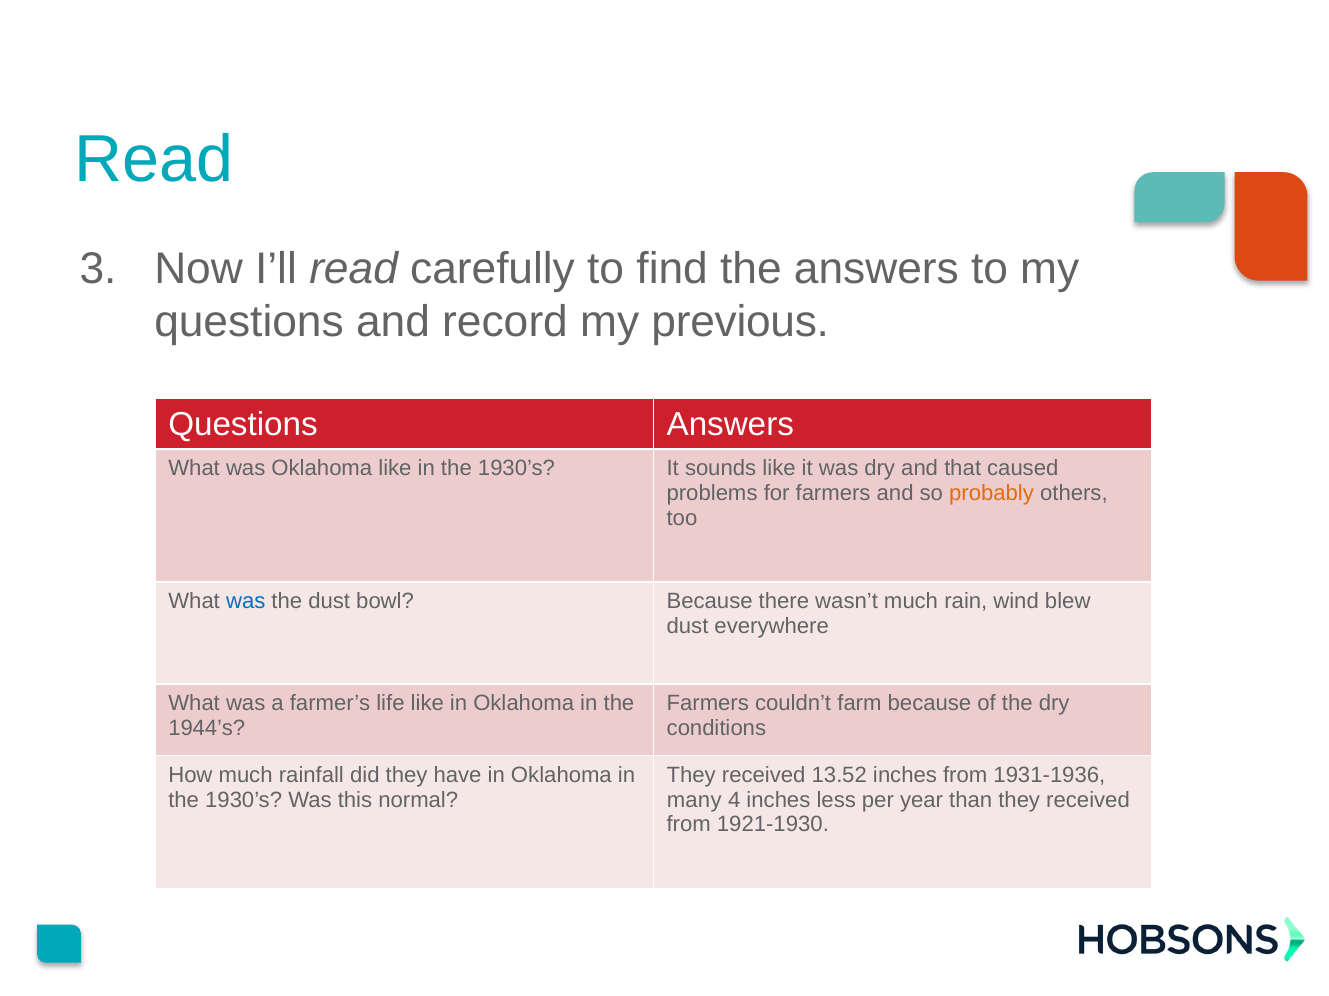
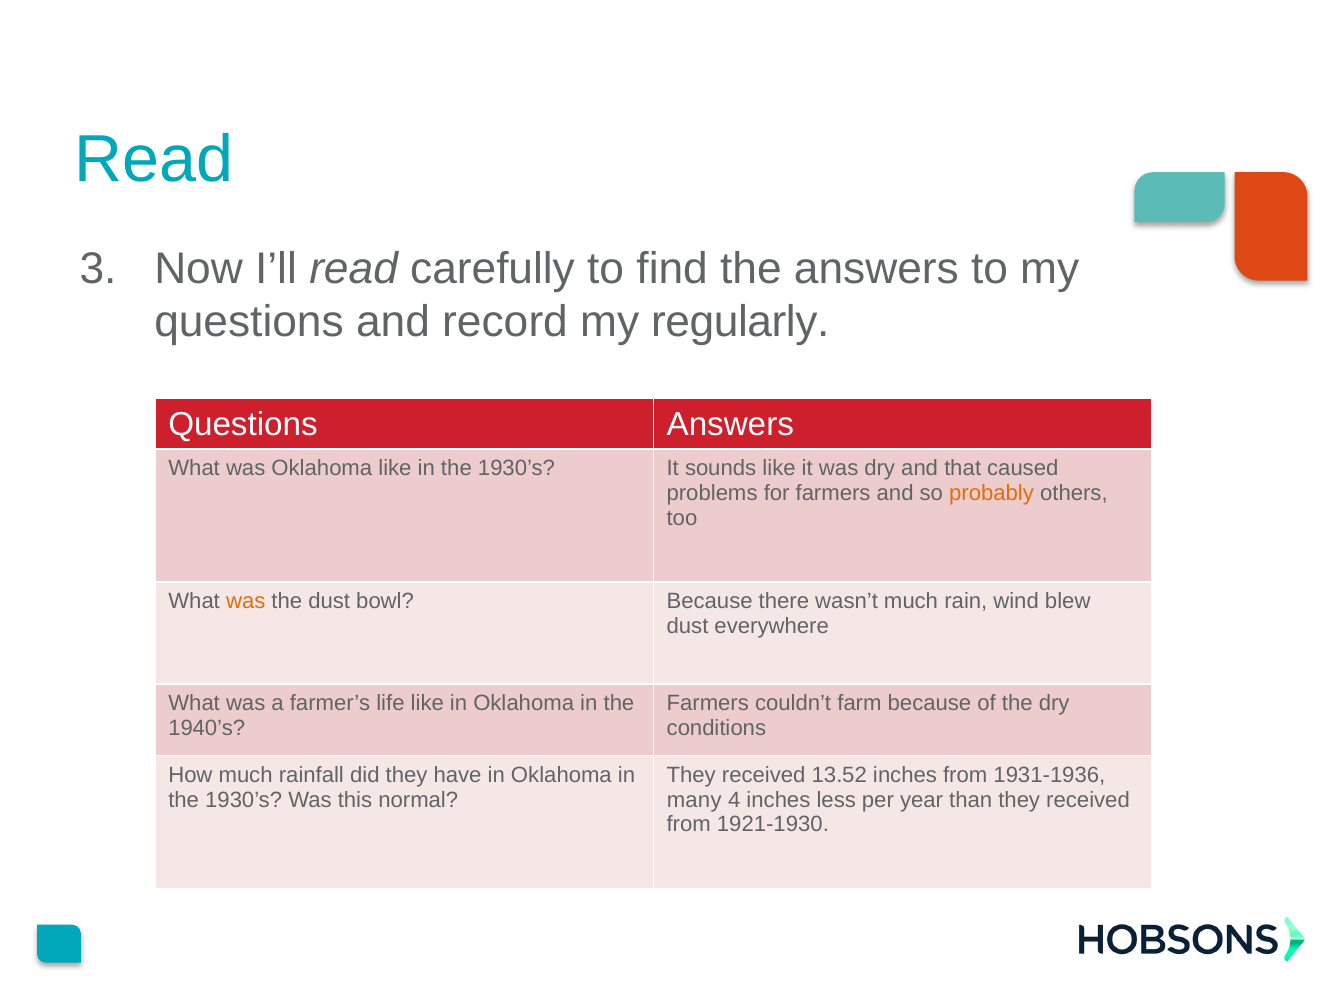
previous: previous -> regularly (740, 322)
was colour: blue -> orange (246, 602)
1944’s: 1944’s -> 1940’s (207, 729)
